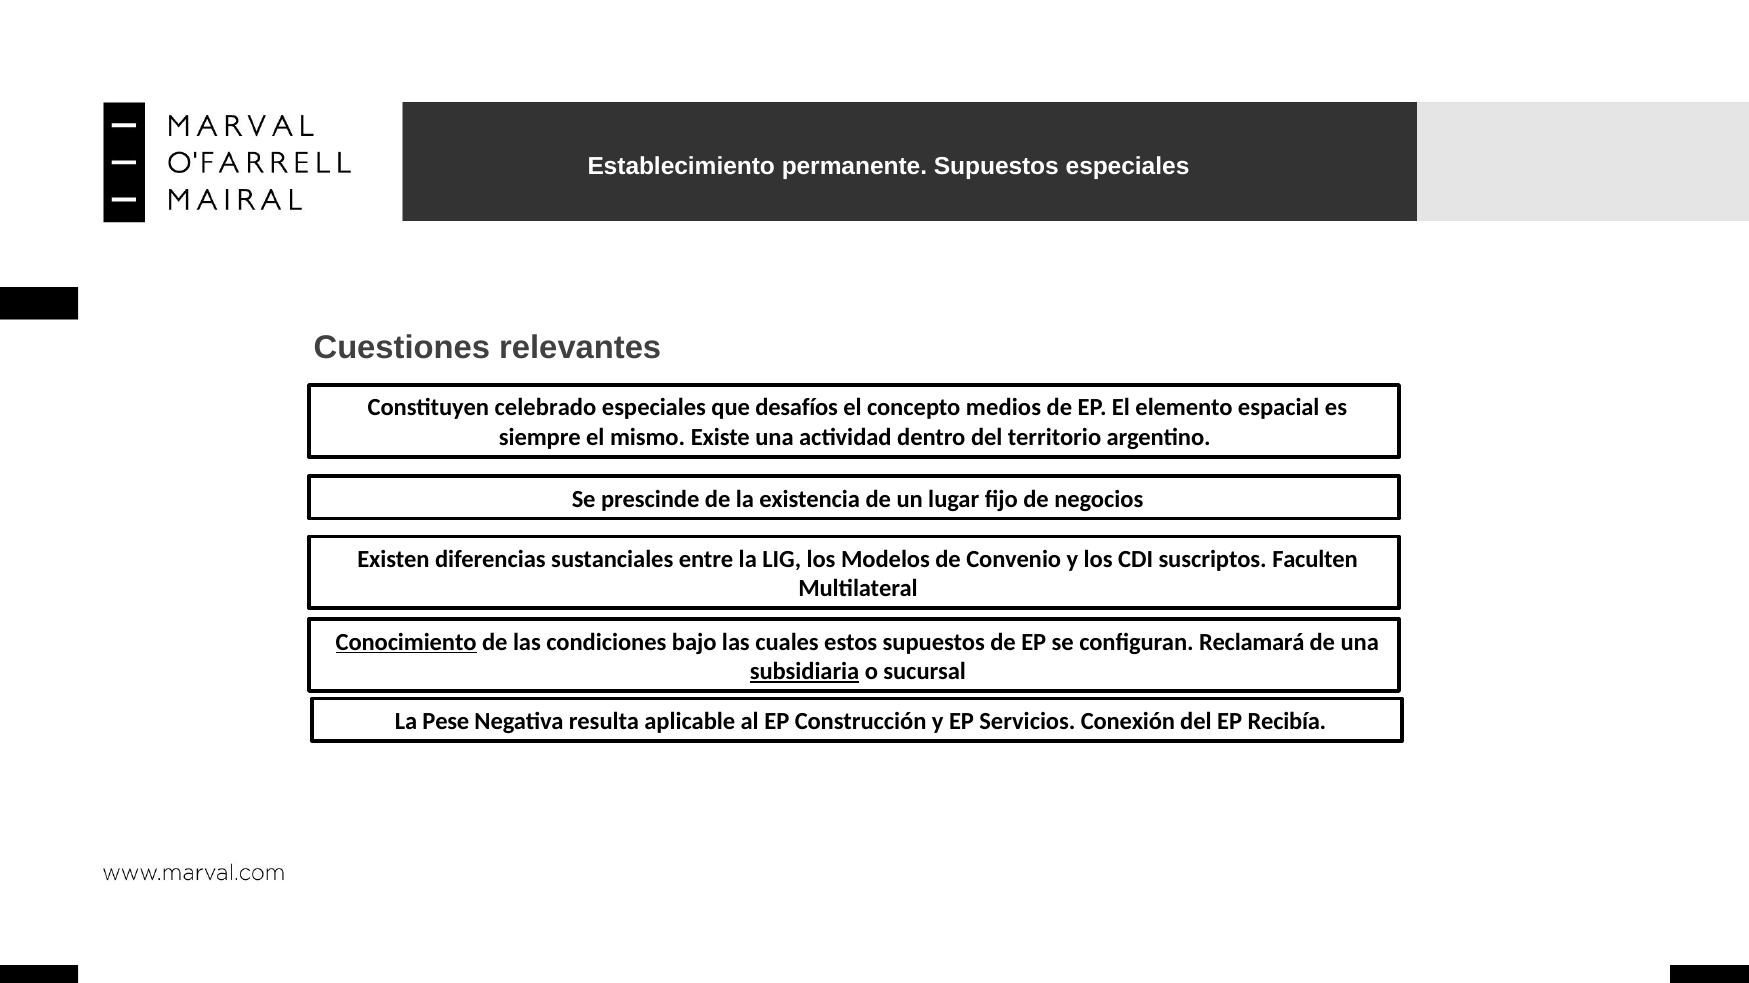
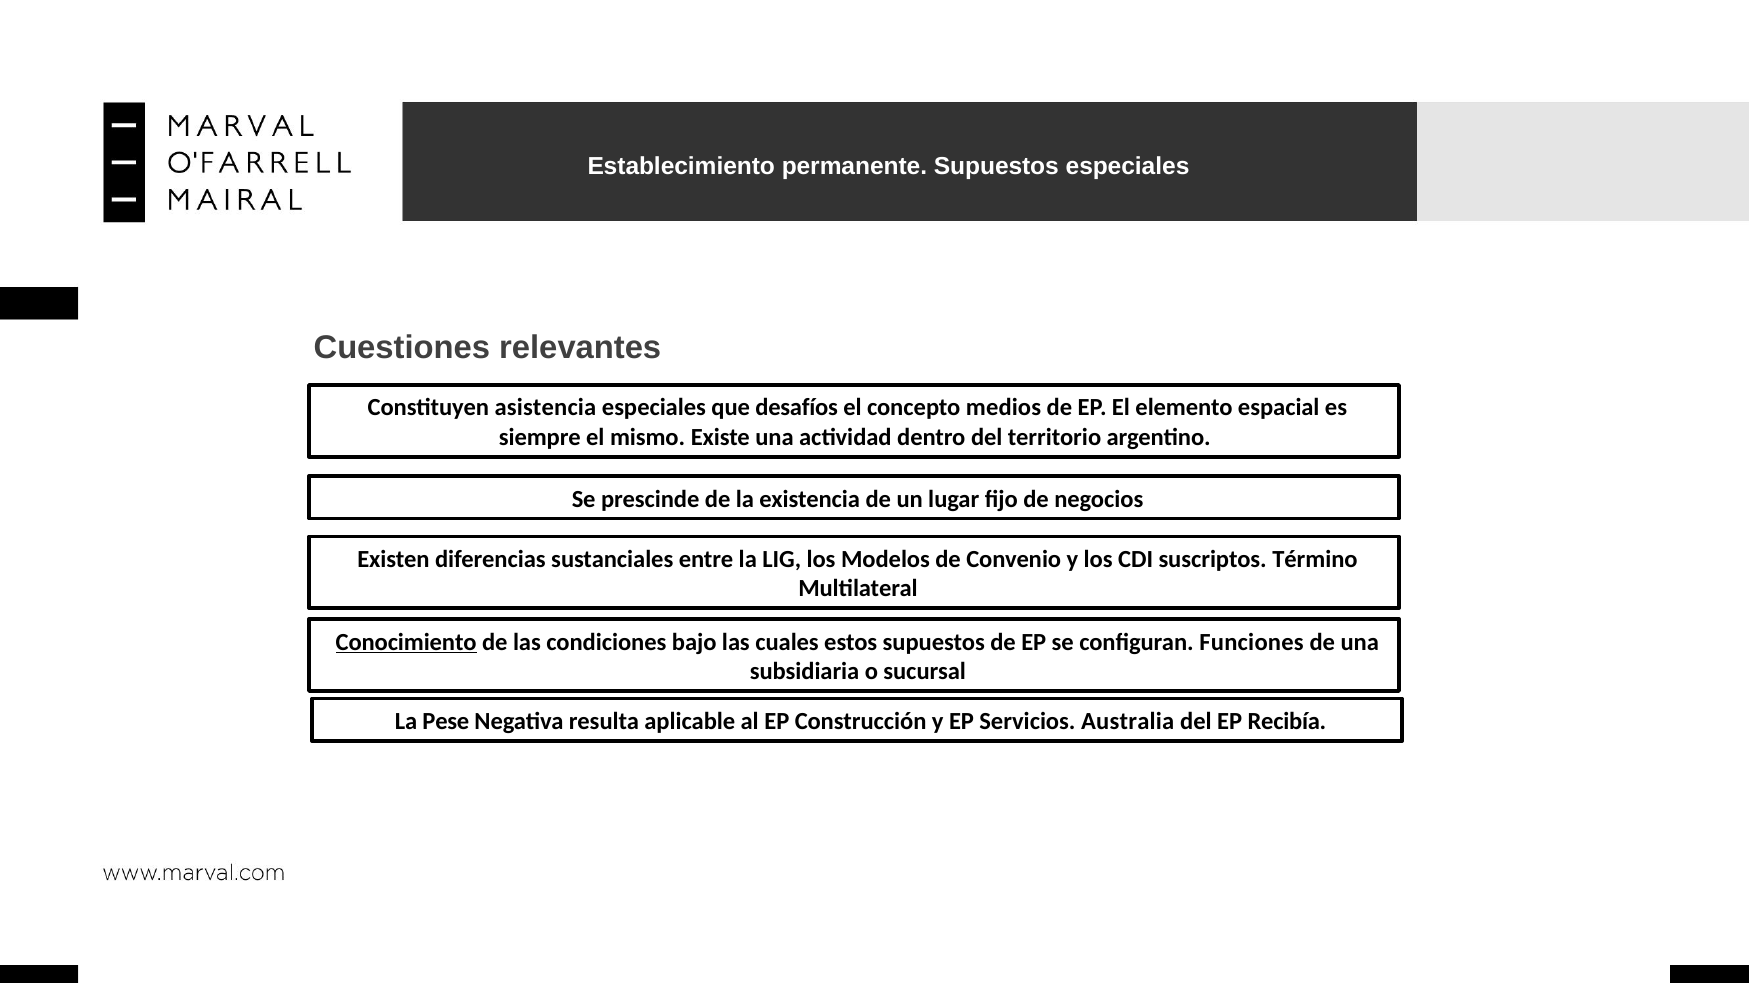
celebrado: celebrado -> asistencia (545, 408)
Faculten: Faculten -> Término (1315, 559)
Reclamará: Reclamará -> Funciones (1252, 642)
subsidiaria underline: present -> none (805, 672)
Conexión: Conexión -> Australia (1128, 722)
